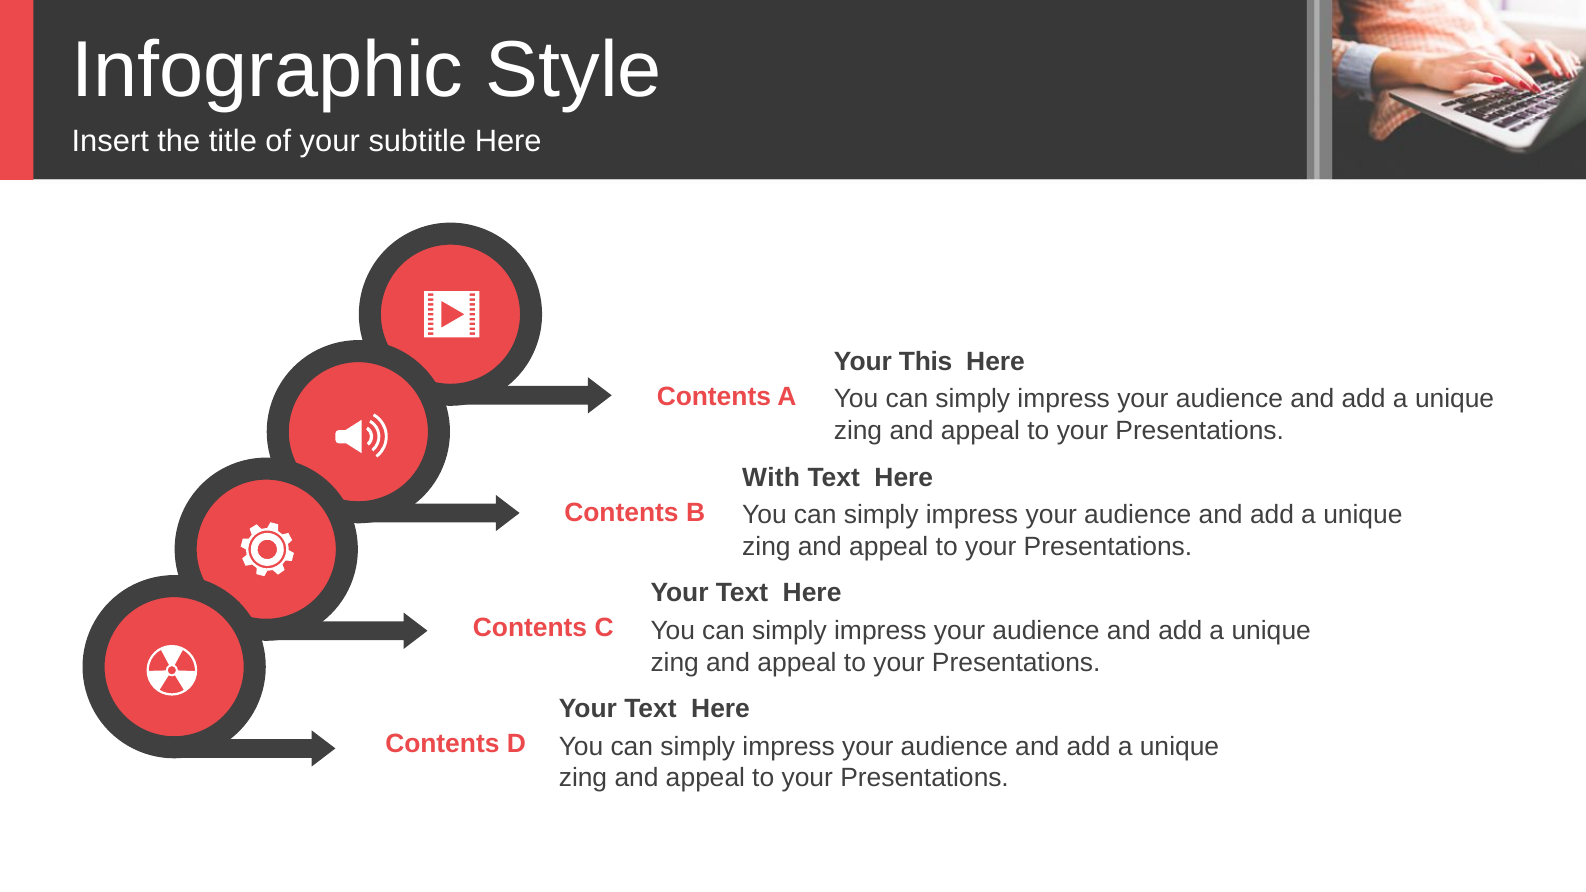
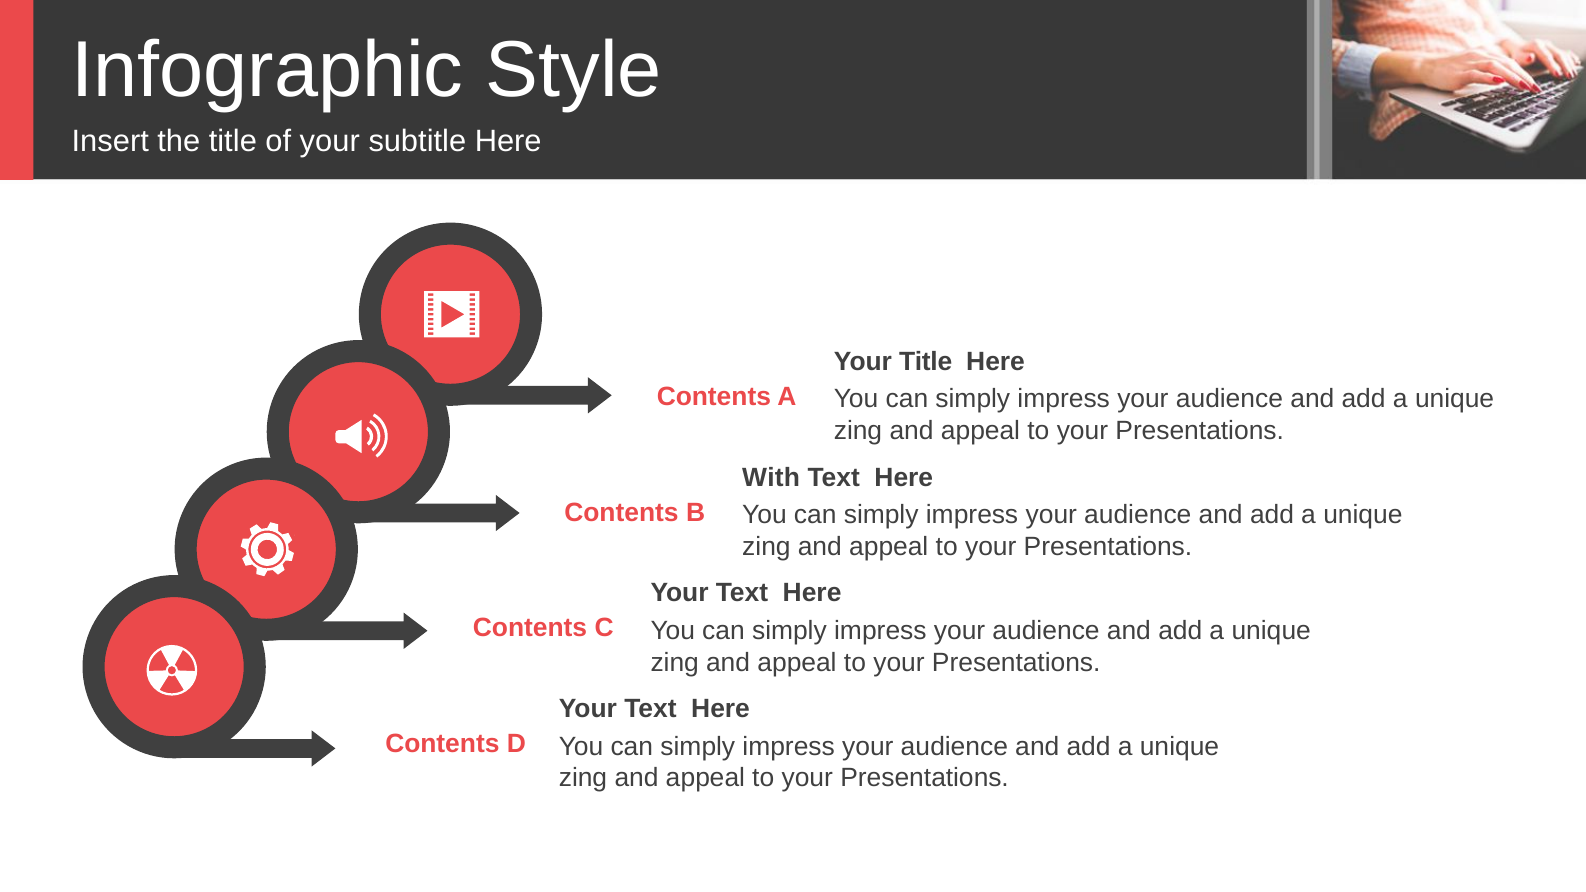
Your This: This -> Title (926, 362)
